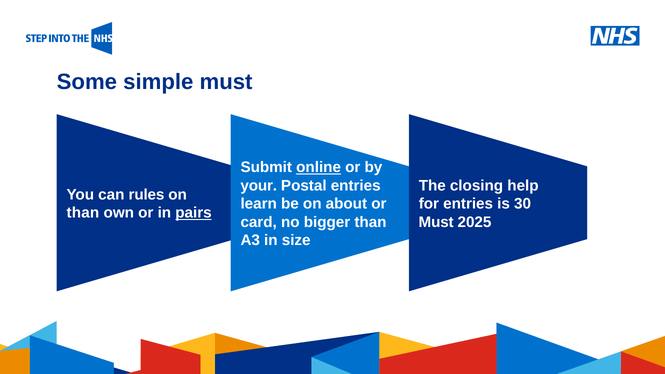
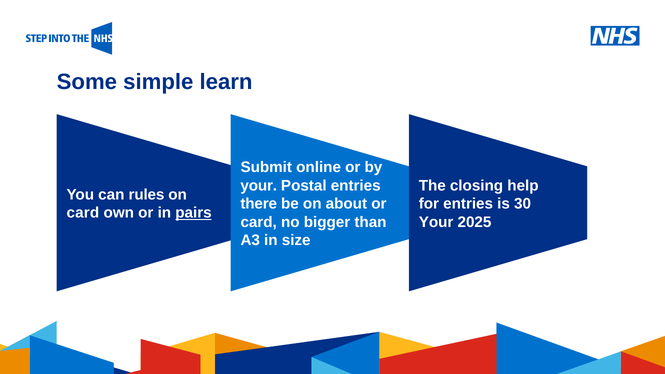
simple must: must -> learn (226, 82)
online underline: present -> none (319, 167)
learn: learn -> there (259, 204)
than: than -> card (83, 213)
Must: Must -> Your (436, 222)
